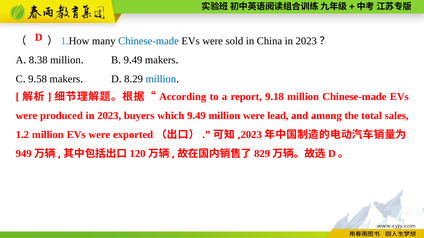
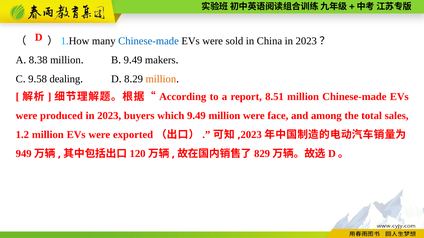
makers: makers -> dealing (65, 79)
million colour: blue -> orange (161, 79)
9.18: 9.18 -> 8.51 (275, 97)
lead: lead -> face (278, 116)
